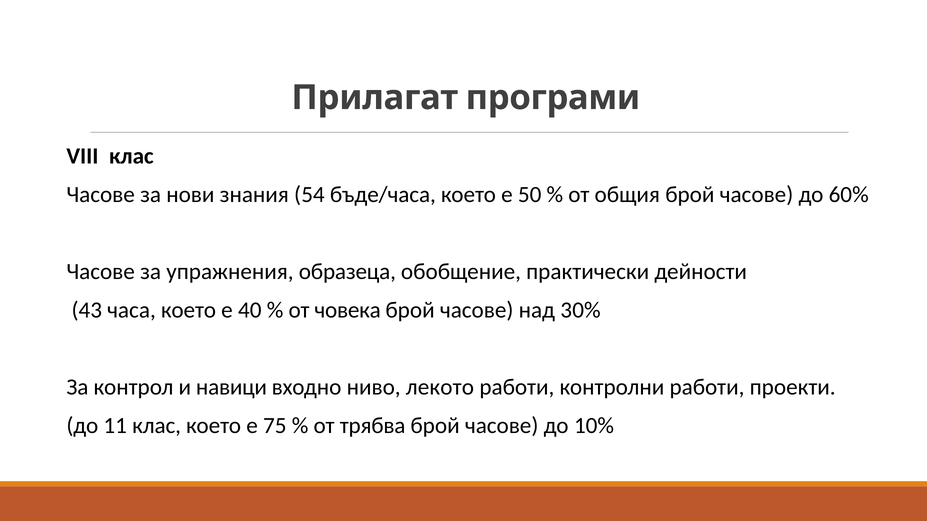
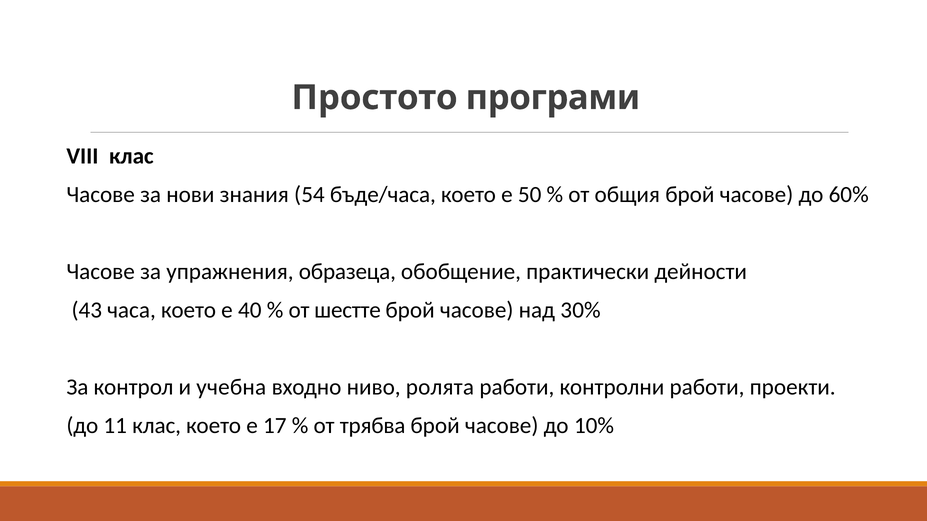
Прилагат: Прилагат -> Простото (375, 98)
човека: човека -> шестте (348, 310)
навици: навици -> учебна (231, 387)
лекото: лекото -> ролята (440, 387)
75: 75 -> 17 (275, 426)
